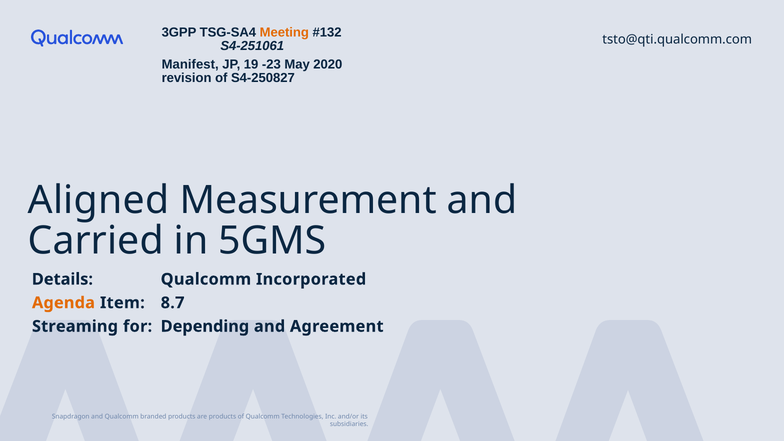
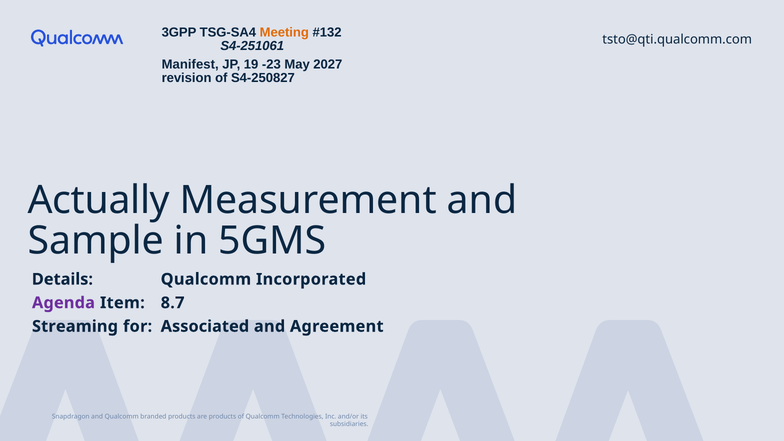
2020: 2020 -> 2027 (328, 64)
Aligned: Aligned -> Actually (99, 200)
Carried: Carried -> Sample (96, 241)
Agenda colour: orange -> purple (63, 303)
Depending: Depending -> Associated (205, 326)
